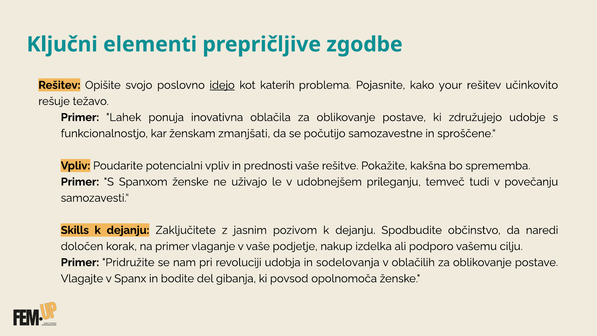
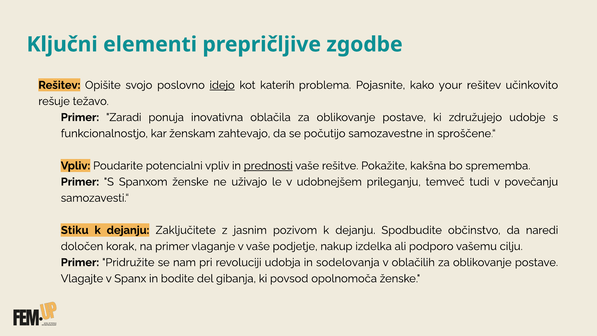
Lahek: Lahek -> Zaradi (124, 117)
zmanjšati: zmanjšati -> zahtevajo (244, 133)
prednosti underline: none -> present (268, 166)
Skills: Skills -> Stiku (75, 230)
